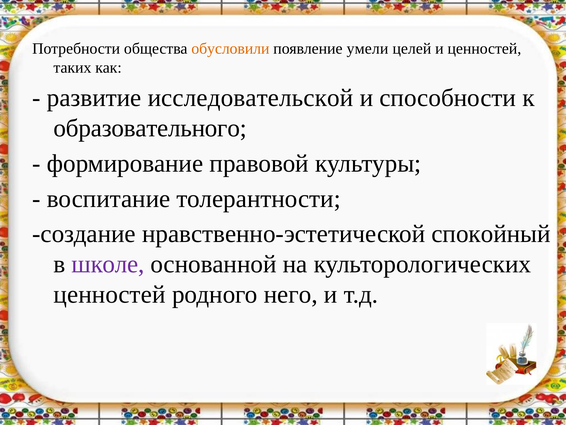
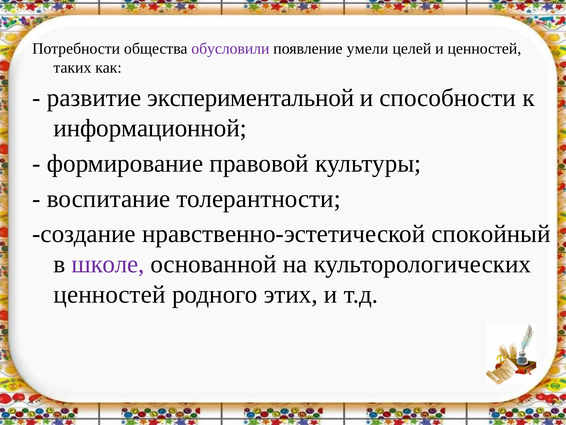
обусловили colour: orange -> purple (230, 49)
исследовательской: исследовательской -> экспериментальной (251, 98)
образовательного: образовательного -> информационной (150, 128)
него: него -> этих (291, 294)
